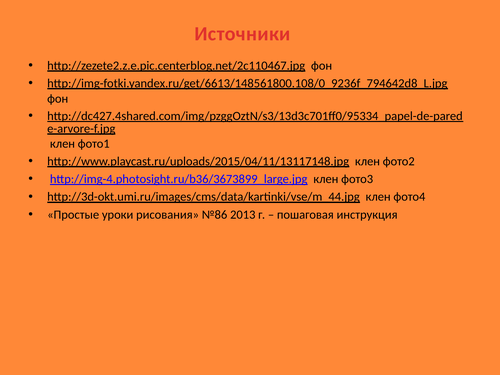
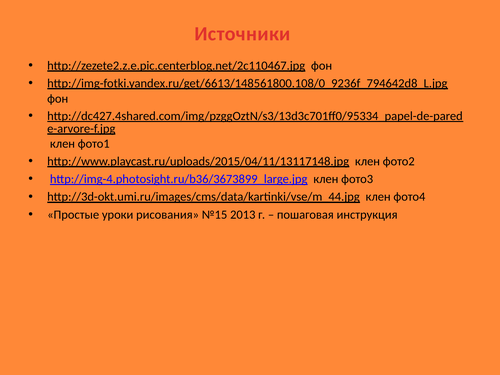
№86: №86 -> №15 (215, 215)
